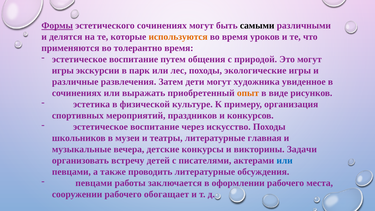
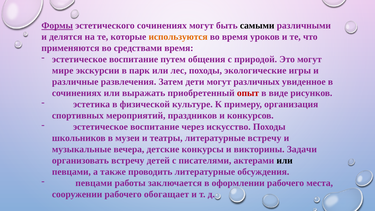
толерантно: толерантно -> средствами (138, 48)
игры: игры -> мире (63, 70)
художника: художника -> различных (257, 82)
опыт colour: orange -> red (248, 93)
литературные главная: главная -> встречу (264, 138)
или colour: blue -> black (285, 160)
